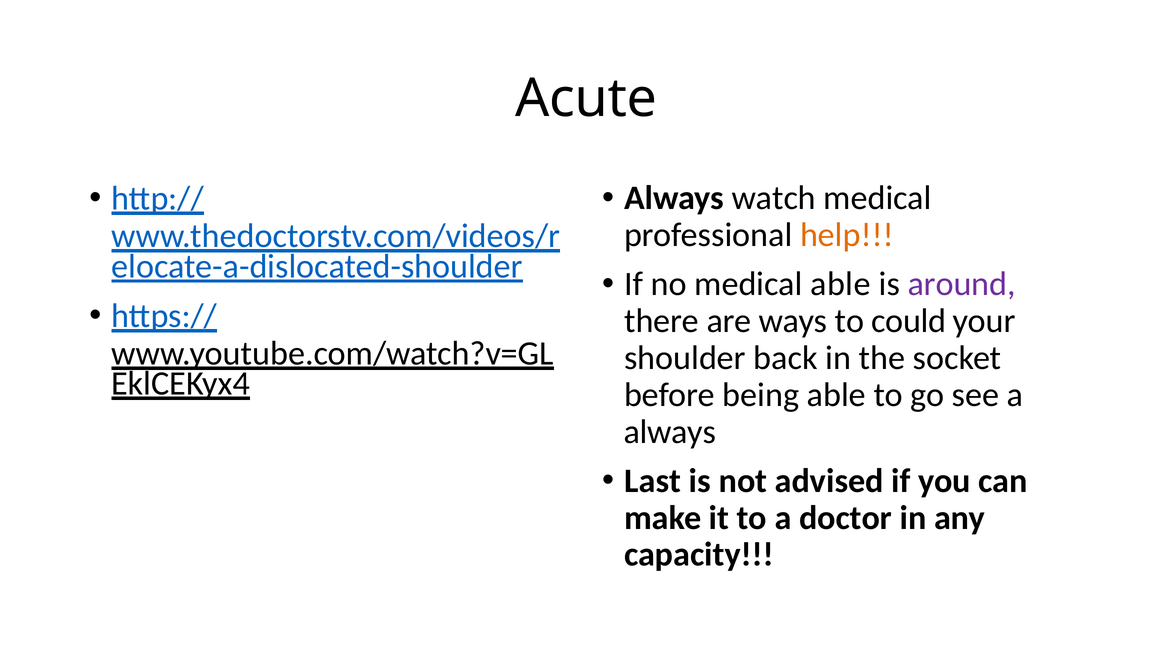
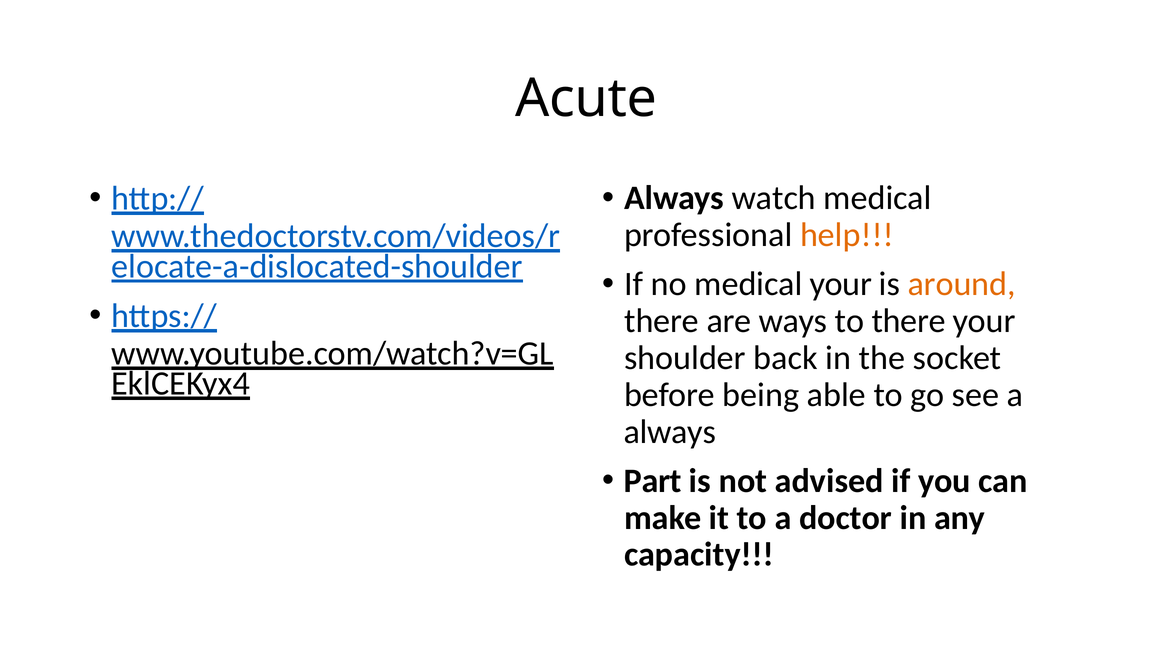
medical able: able -> your (841, 284)
around colour: purple -> orange (962, 284)
to could: could -> there (909, 321)
Last: Last -> Part (653, 481)
